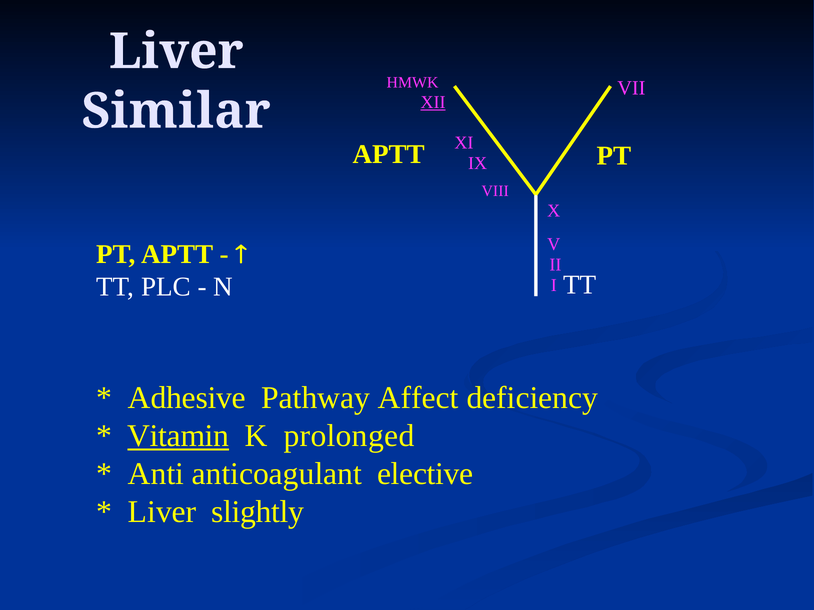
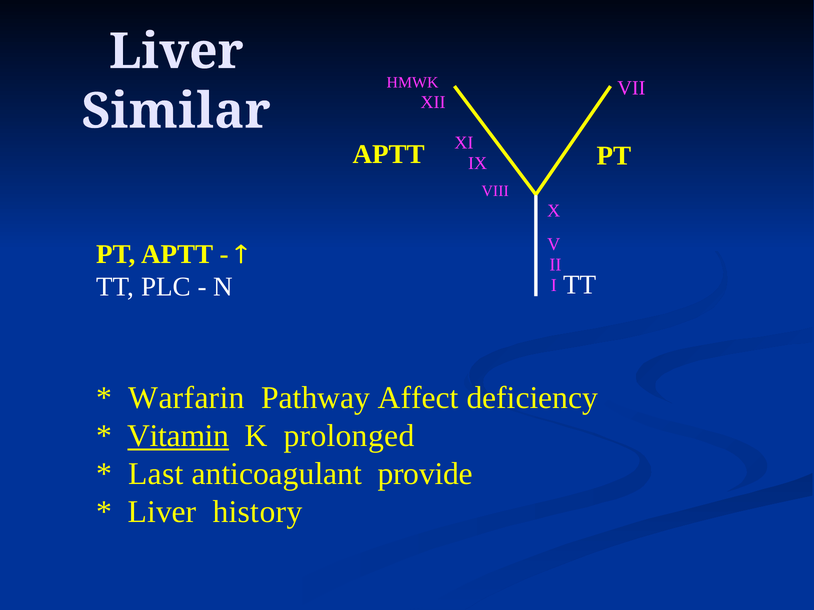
XII underline: present -> none (433, 102)
Adhesive: Adhesive -> Warfarin (187, 398)
Anti: Anti -> Last (156, 474)
elective: elective -> provide (425, 474)
slightly: slightly -> history (257, 512)
